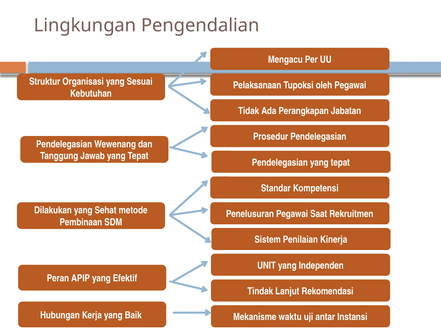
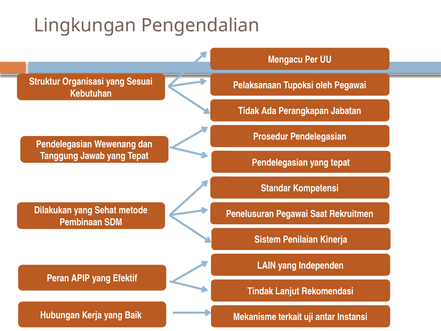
UNIT: UNIT -> LAIN (267, 265)
waktu: waktu -> terkait (290, 317)
